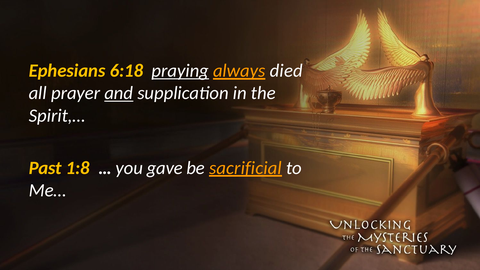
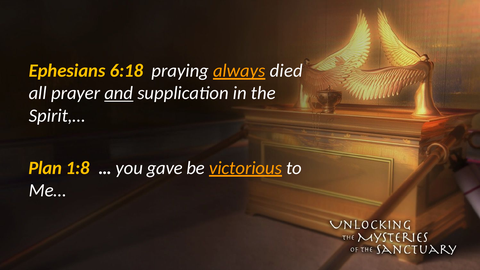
praying underline: present -> none (180, 71)
Past: Past -> Plan (45, 168)
sacrificial: sacrificial -> victorious (246, 168)
